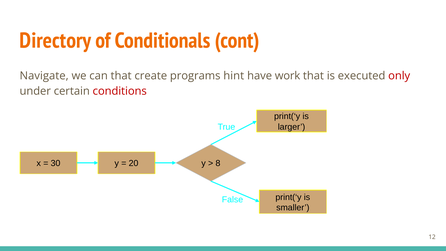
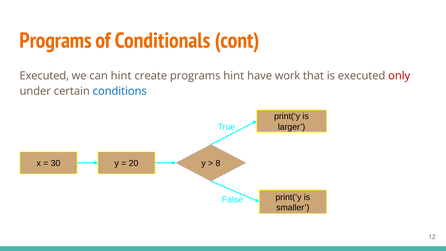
Directory: Directory -> Programs (56, 41)
Navigate: Navigate -> Executed (44, 76)
can that: that -> hint (121, 76)
conditions colour: red -> blue (120, 91)
